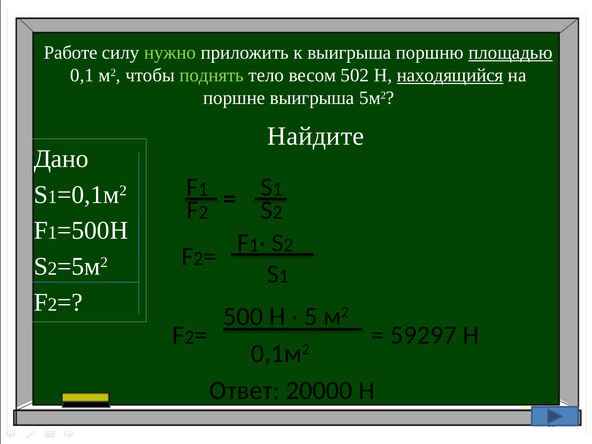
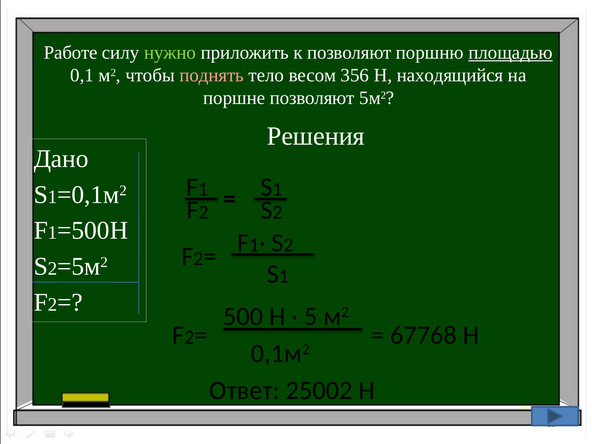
к выигрыша: выигрыша -> позволяют (349, 53)
поднять colour: light green -> pink (212, 75)
502: 502 -> 356 (355, 75)
находящийся underline: present -> none (450, 75)
поршне выигрыша: выигрыша -> позволяют (312, 98)
Найдите: Найдите -> Решения (316, 136)
59297: 59297 -> 67768 (424, 335)
20000: 20000 -> 25002 (319, 391)
